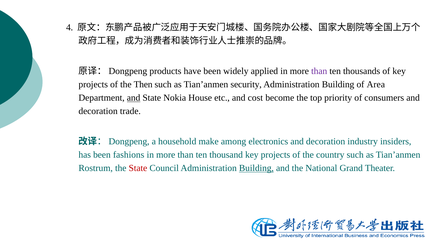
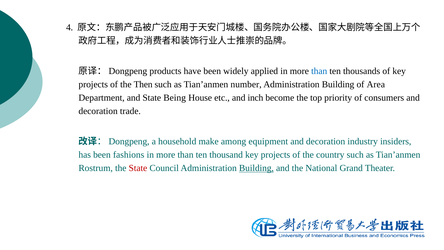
than colour: purple -> blue (319, 71)
security: security -> number (246, 84)
and underline: present -> none (134, 98)
Nokia: Nokia -> Being (175, 98)
cost: cost -> inch (255, 98)
electronics: electronics -> equipment (268, 141)
